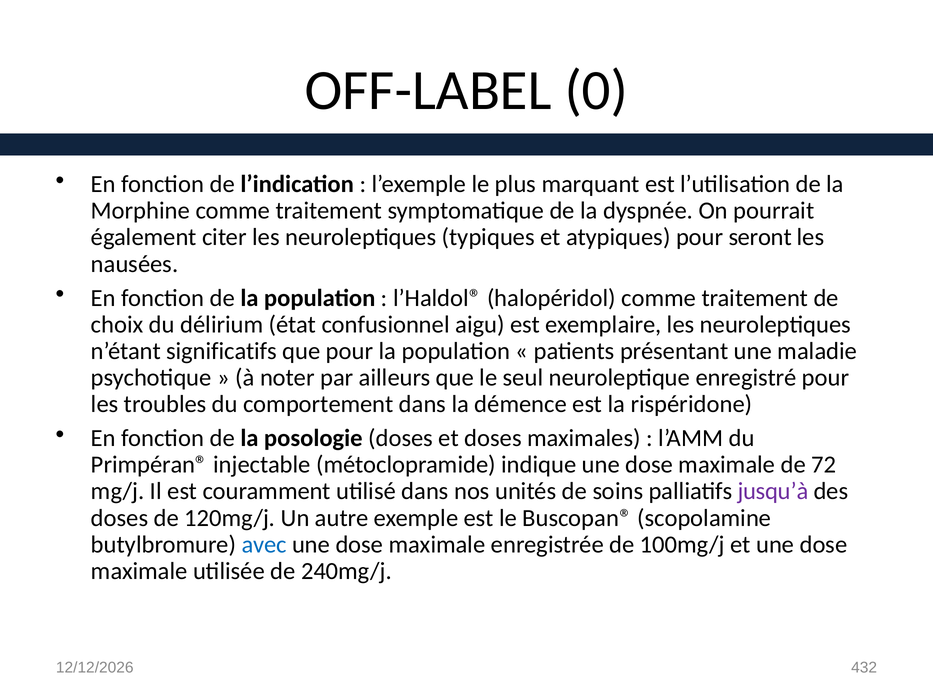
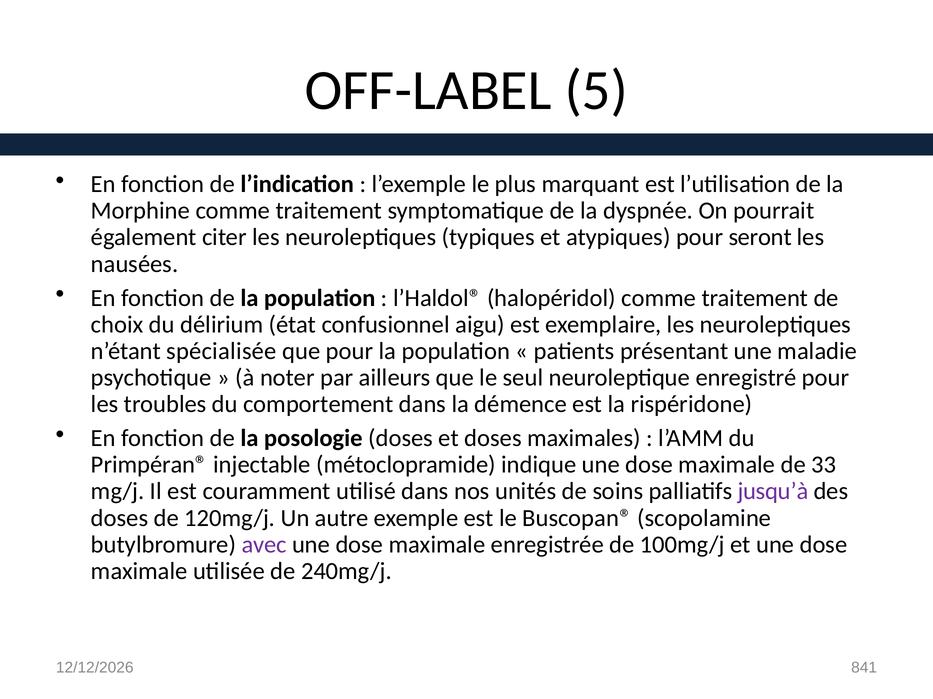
0: 0 -> 5 (596, 90)
significatifs: significatifs -> spécialisée (221, 351)
72: 72 -> 33 (824, 465)
avec colour: blue -> purple (264, 545)
432: 432 -> 841 (864, 668)
